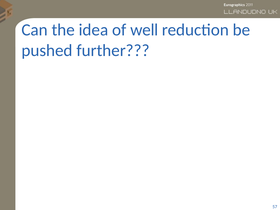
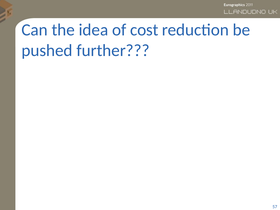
well: well -> cost (144, 30)
